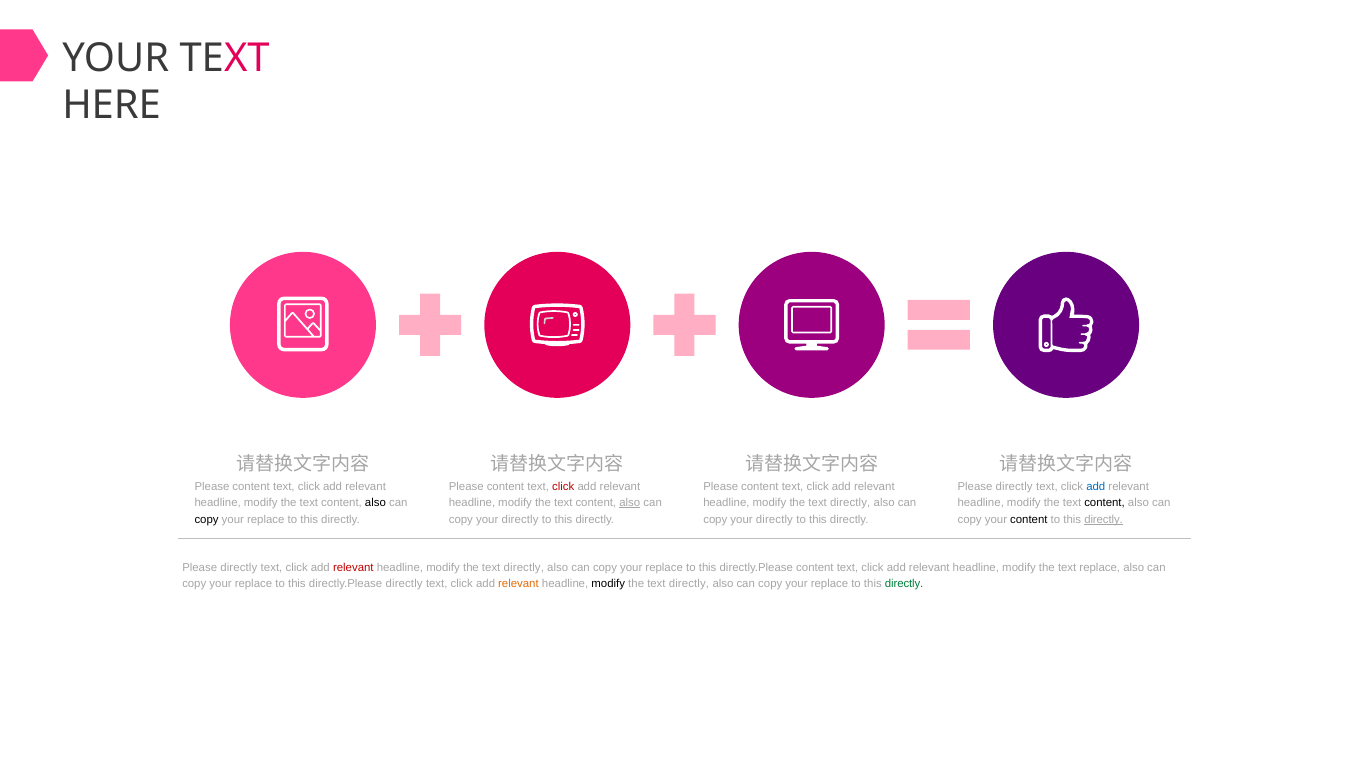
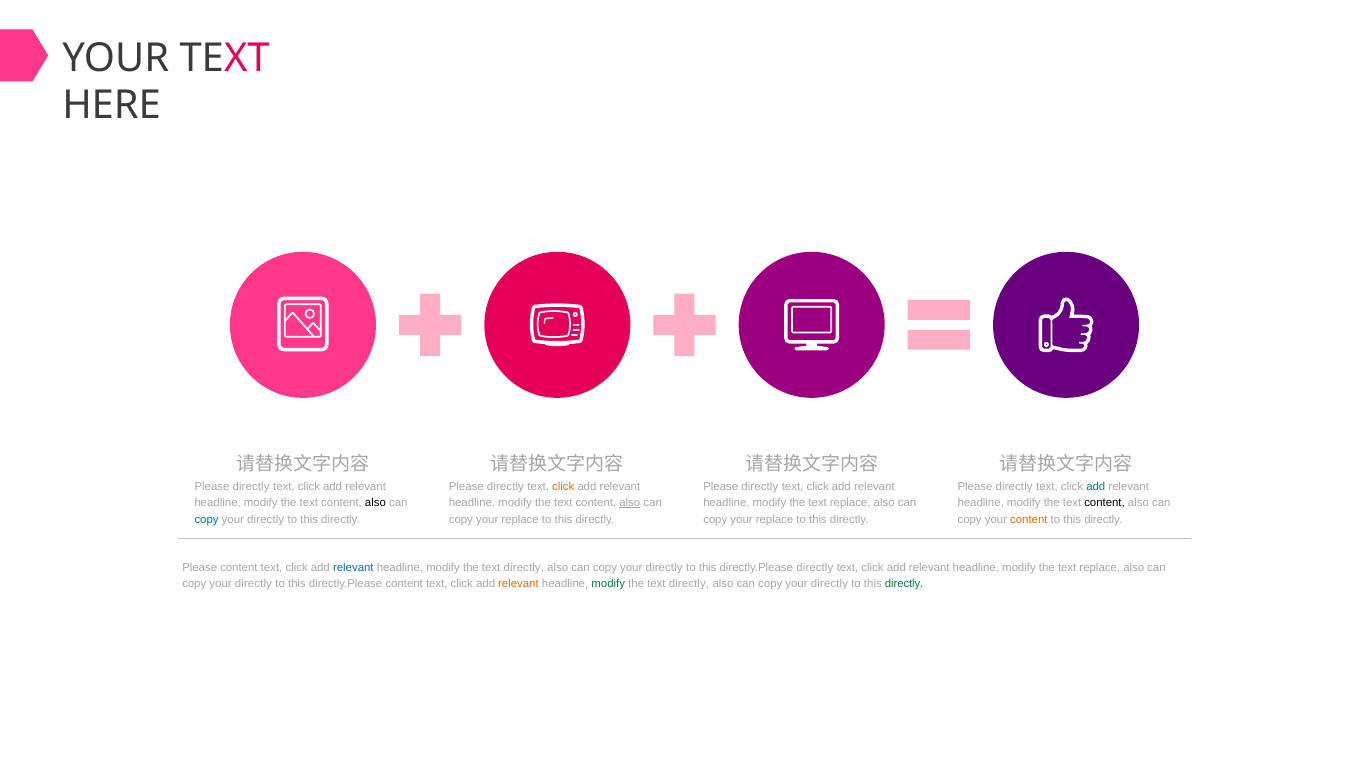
content: content -> directly (251, 487)
content: content -> directly (505, 487)
click colour: red -> orange (563, 487)
content: content -> directly (760, 487)
directly: directly -> replace (850, 503)
copy colour: black -> blue (207, 519)
replace: replace -> directly (266, 519)
directly: directly -> replace (520, 519)
directly: directly -> replace (774, 519)
content colour: black -> orange (1029, 519)
directly underline: present -> none (1104, 519)
directly: directly -> content (239, 567)
relevant colour: red -> blue (353, 567)
replace: replace -> directly (664, 567)
directly.Please content: content -> directly (815, 567)
replace: replace -> directly (253, 584)
directly.Please directly: directly -> content (404, 584)
modify colour: black -> green (608, 584)
replace: replace -> directly (829, 584)
